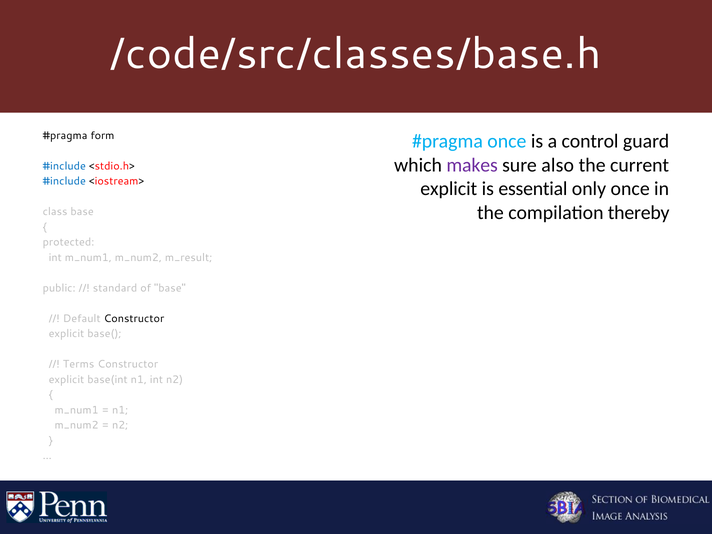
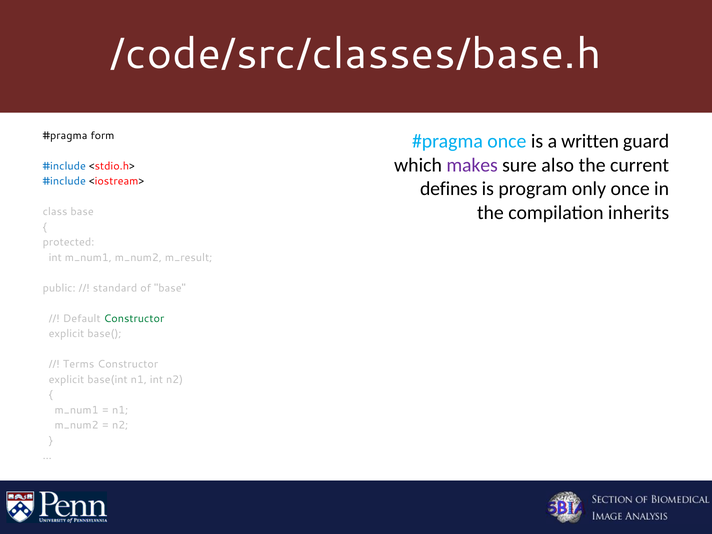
control: control -> written (590, 141)
explicit: explicit -> defines (449, 189)
essential: essential -> program (533, 189)
thereby: thereby -> inherits (639, 213)
Constructor colour: black -> green (134, 318)
